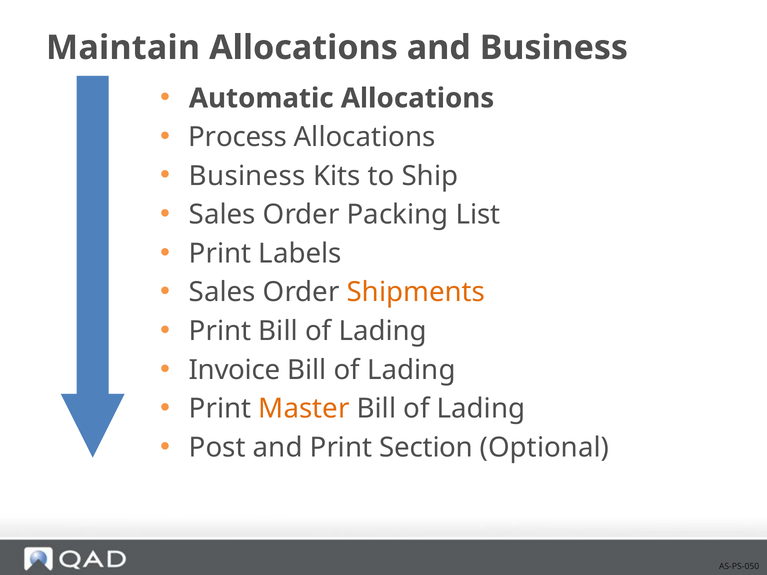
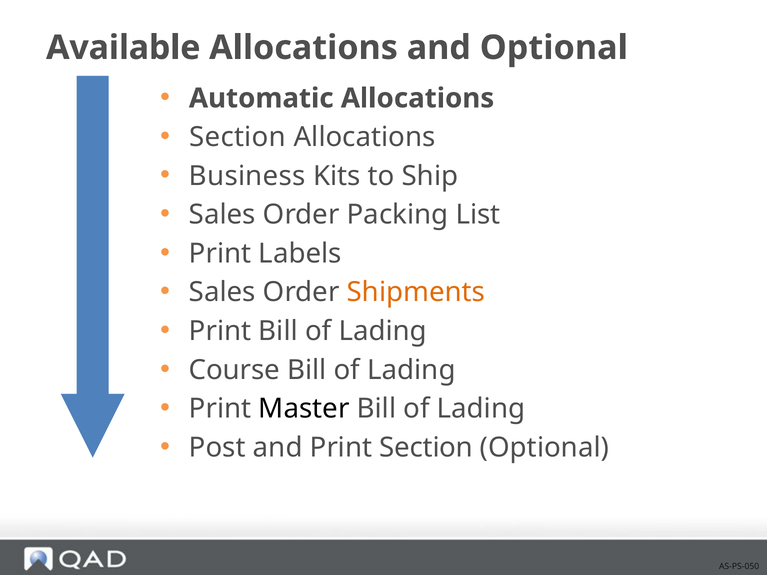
Maintain: Maintain -> Available (123, 48)
and Business: Business -> Optional (554, 48)
Process: Process -> Section (238, 137)
Invoice: Invoice -> Course (234, 370)
Master colour: orange -> black (304, 409)
